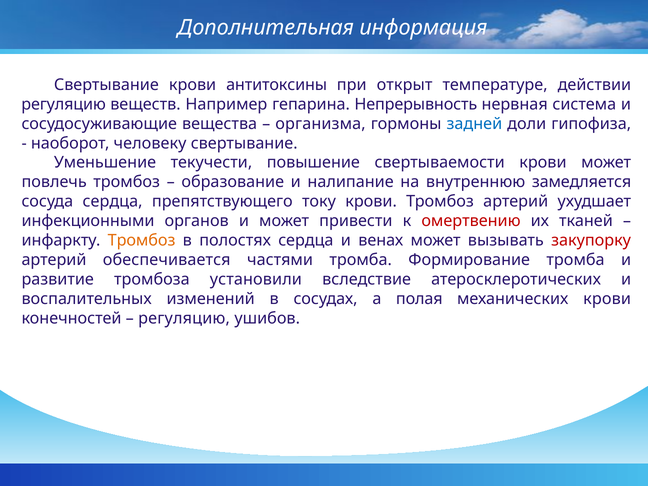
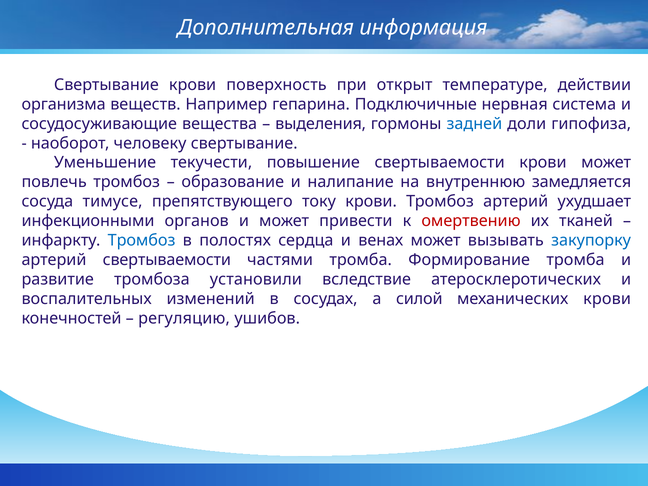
антитоксины: антитоксины -> поверхность (277, 85)
регуляцию: регуляцию -> организма (64, 104)
Непрерывность: Непрерывность -> Подключичные (416, 104)
организма: организма -> выделения (321, 124)
сосуда сердца: сердца -> тимусе (113, 202)
Тромбоз colour: orange -> blue (142, 240)
закупорку colour: red -> blue (591, 240)
артерий обеспечивается: обеспечивается -> свертываемости (167, 260)
полая: полая -> силой (419, 299)
